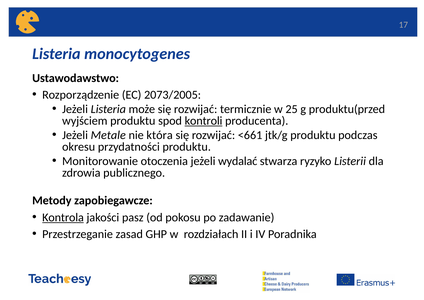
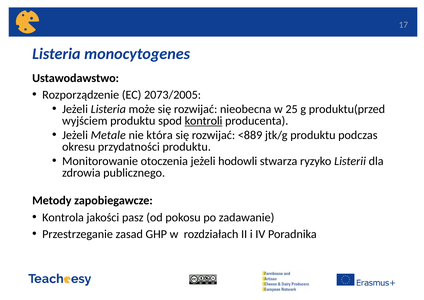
termicznie: termicznie -> nieobecna (246, 109)
<661: <661 -> <889 (250, 135)
wydalać: wydalać -> hodowli (238, 161)
Kontrola underline: present -> none (63, 217)
